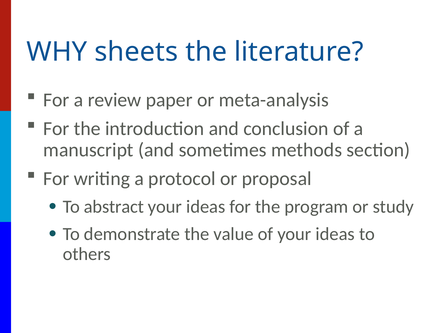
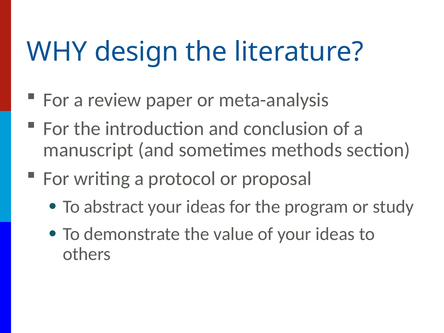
sheets: sheets -> design (136, 52)
